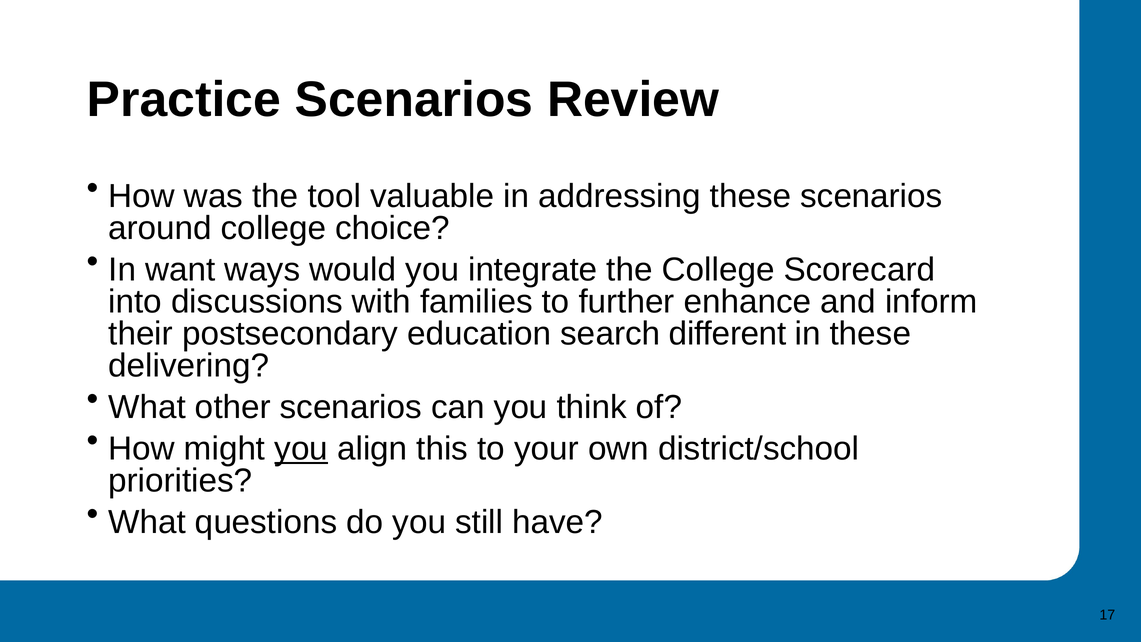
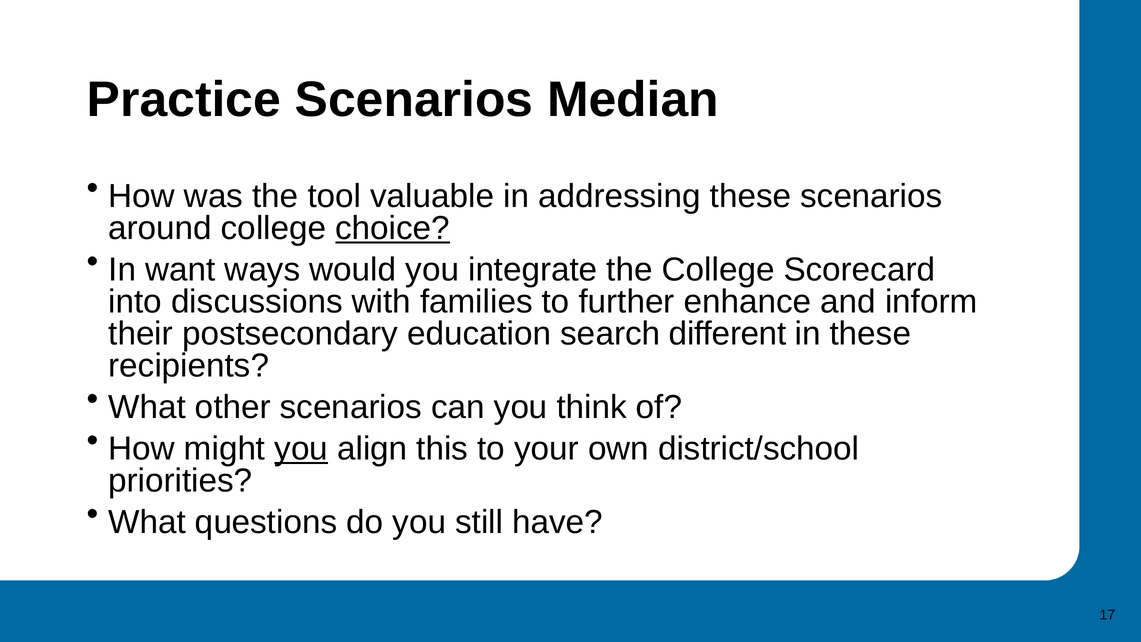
Review: Review -> Median (633, 100)
choice underline: none -> present (393, 228)
delivering: delivering -> recipients (189, 365)
